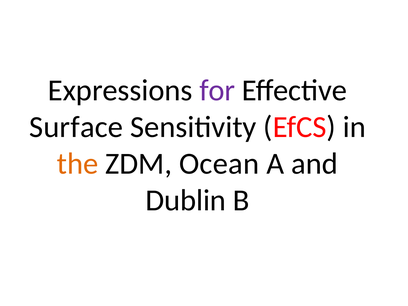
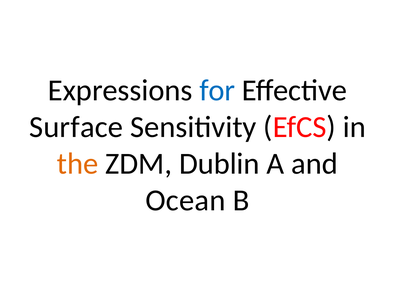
for colour: purple -> blue (217, 90)
Ocean: Ocean -> Dublin (219, 164)
Dublin: Dublin -> Ocean (186, 201)
